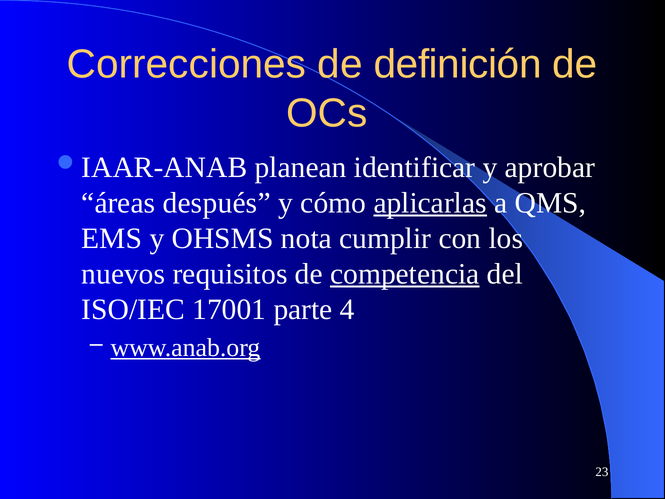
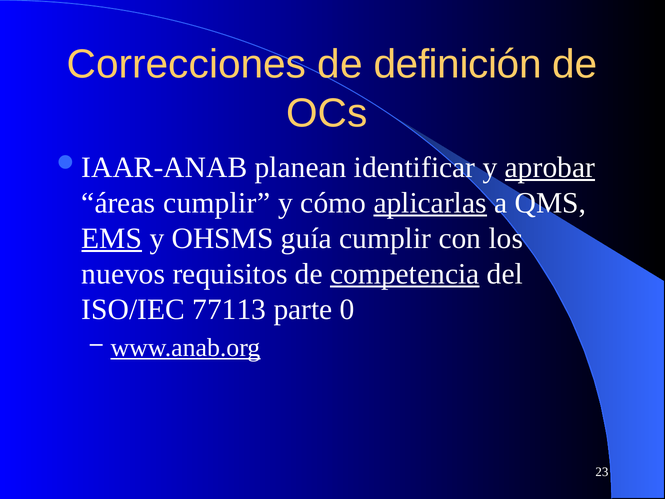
aprobar underline: none -> present (550, 167)
áreas después: después -> cumplir (217, 203)
EMS underline: none -> present (112, 238)
nota: nota -> guía (306, 238)
17001: 17001 -> 77113 (229, 309)
4: 4 -> 0 (347, 309)
